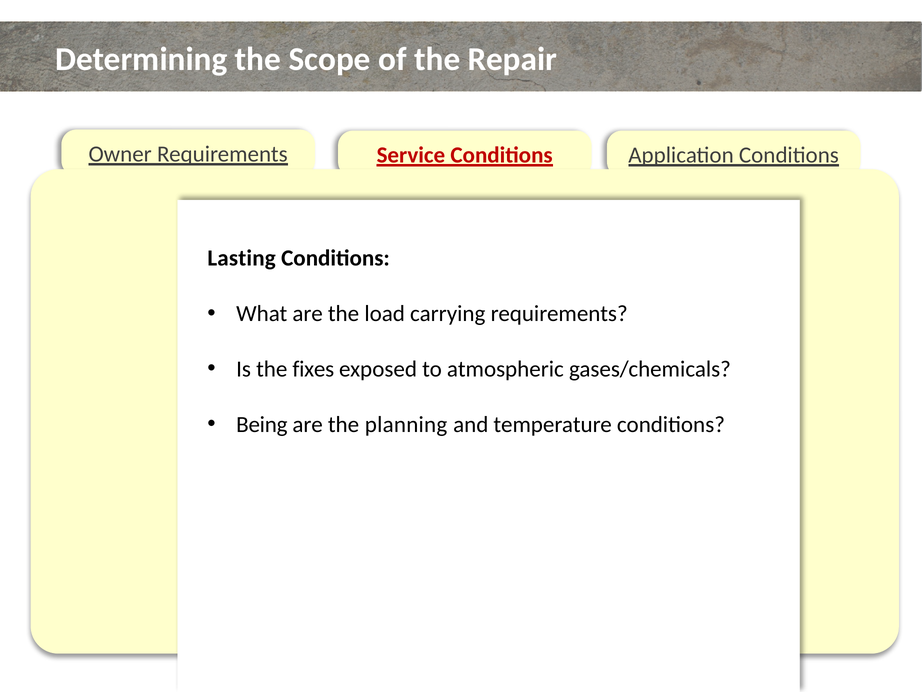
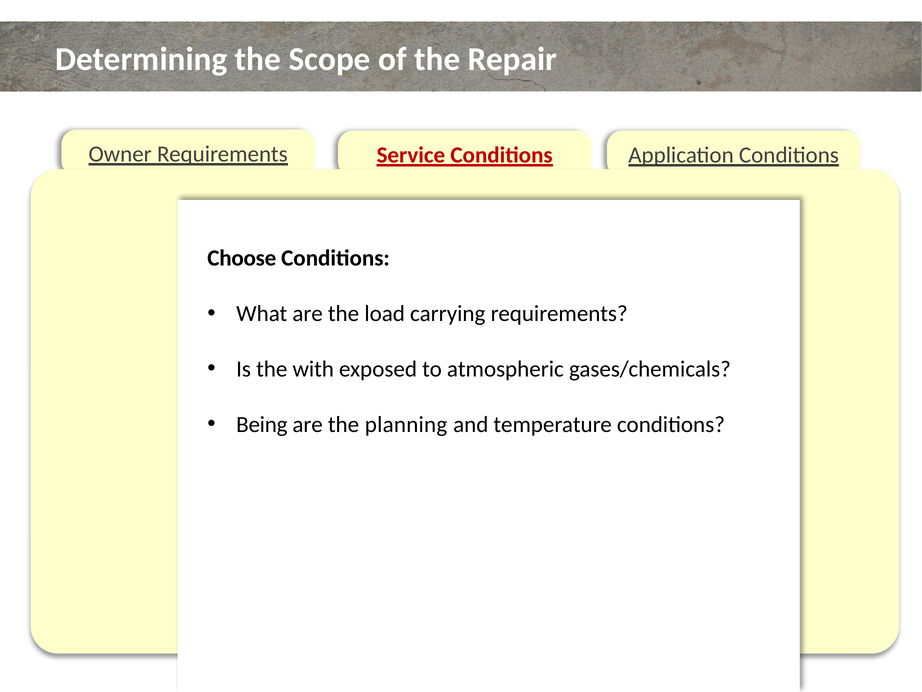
Lasting: Lasting -> Choose (242, 258)
fixes: fixes -> with (313, 369)
